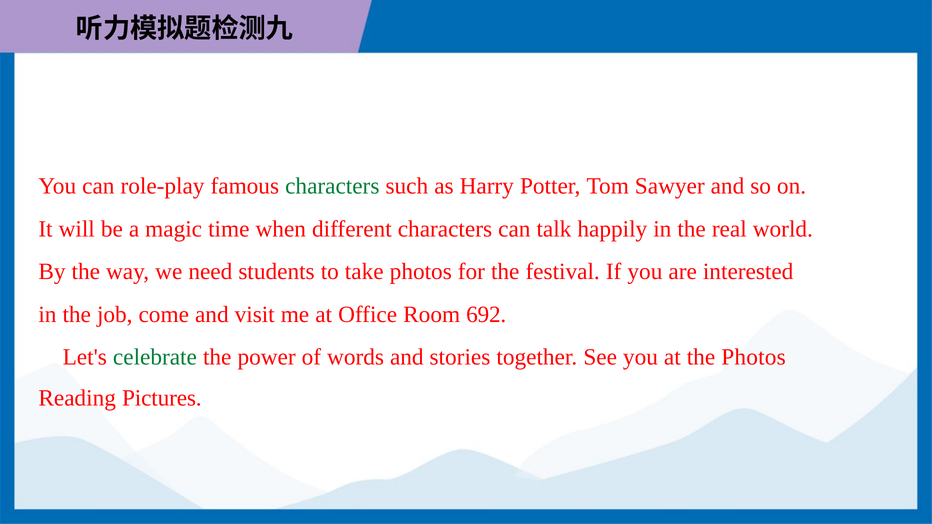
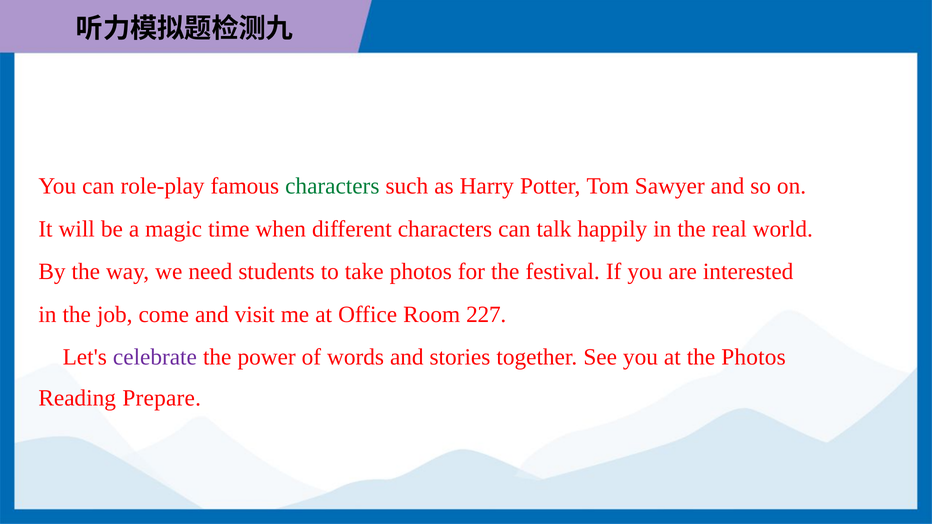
692: 692 -> 227 (486, 315)
celebrate colour: green -> purple (155, 357)
Pictures: Pictures -> Prepare (162, 398)
